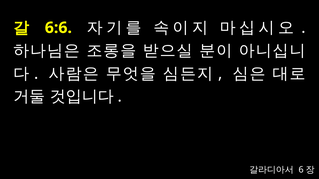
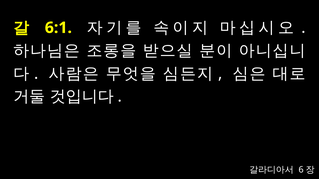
6:6: 6:6 -> 6:1 (58, 28)
